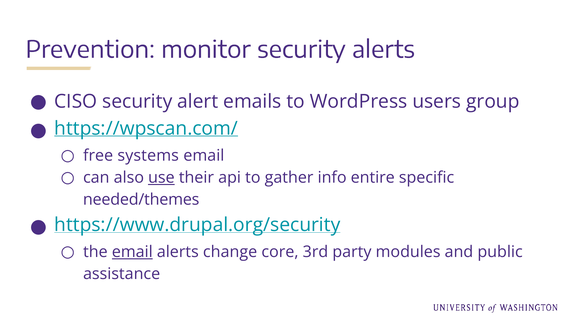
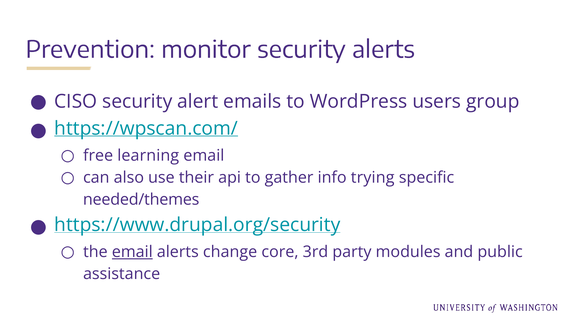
systems: systems -> learning (148, 156)
use underline: present -> none (161, 178)
entire: entire -> trying (373, 178)
